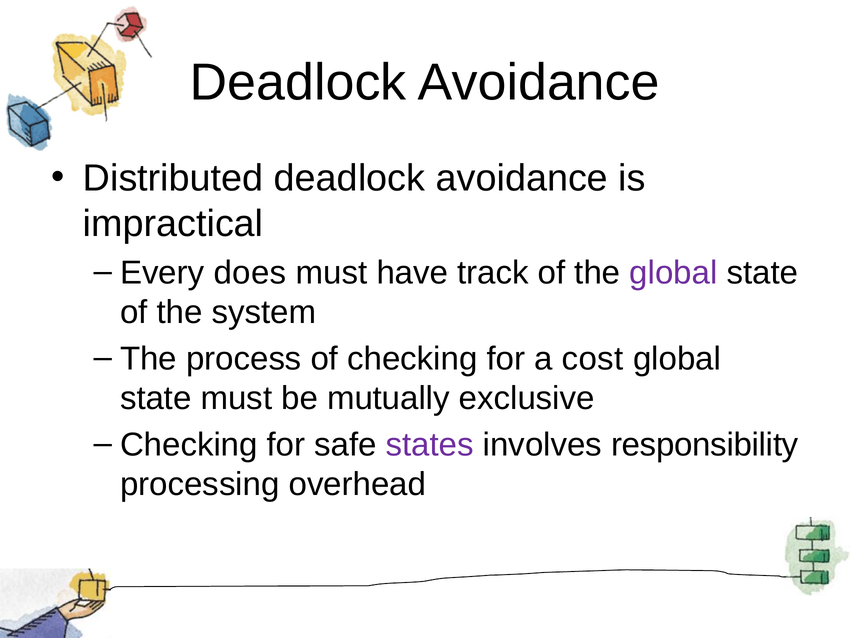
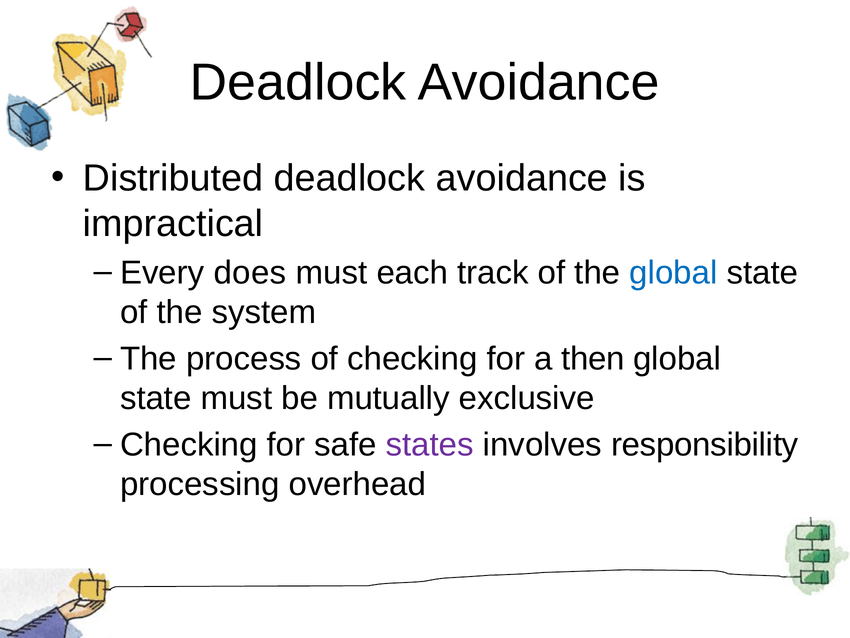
have: have -> each (412, 272)
global colour: purple -> blue (673, 272)
cost: cost -> then (593, 358)
